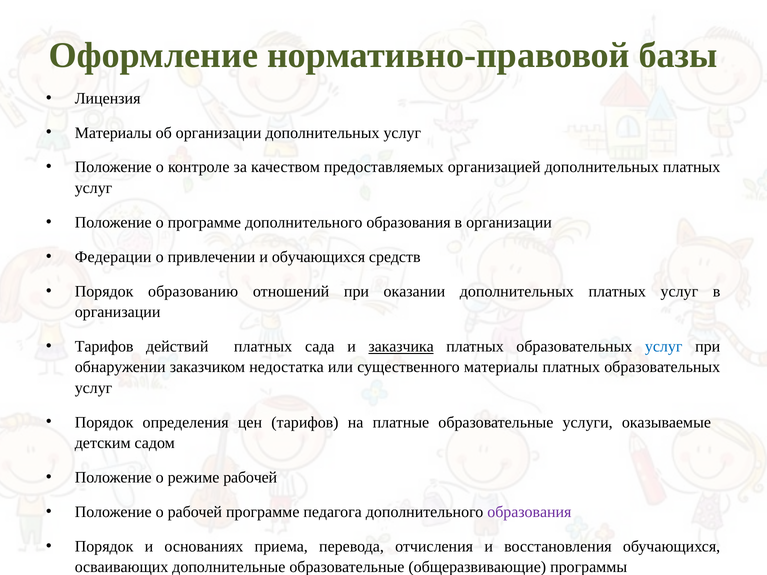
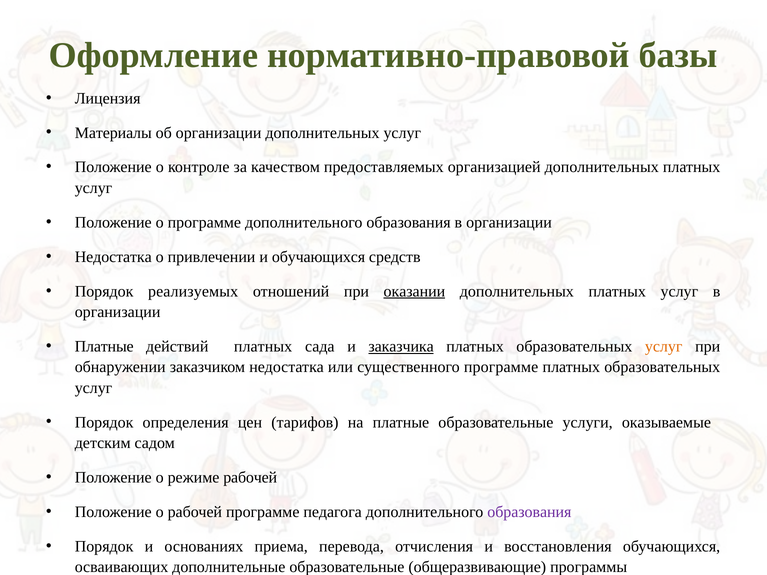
Федерации: Федерации -> Недостатка (113, 257)
образованию: образованию -> реализуемых (193, 291)
оказании underline: none -> present (414, 291)
Тарифов: Тарифов -> Платные (104, 347)
услуг colour: blue -> orange (664, 347)
существенного материалы: материалы -> программе (501, 367)
